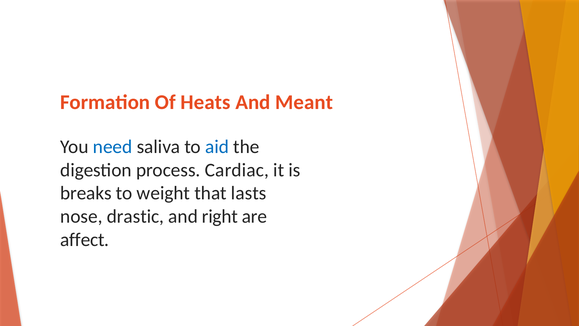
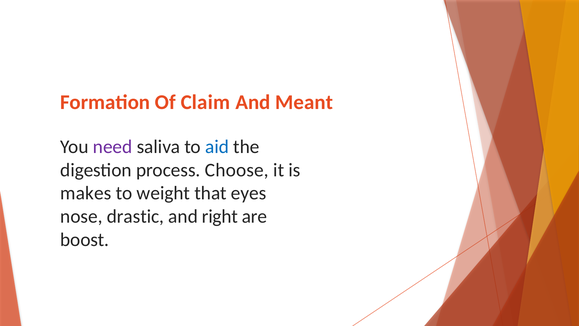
Heats: Heats -> Claim (205, 102)
need colour: blue -> purple (113, 147)
Cardiac: Cardiac -> Choose (237, 170)
breaks: breaks -> makes (86, 193)
lasts: lasts -> eyes (249, 193)
affect: affect -> boost (85, 239)
